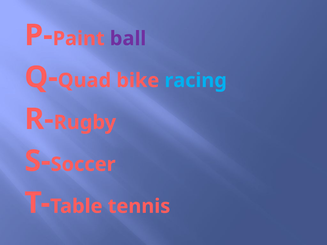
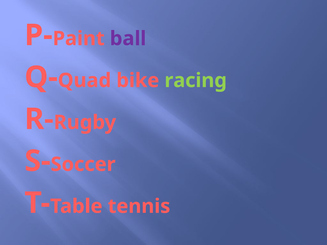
racing colour: light blue -> light green (196, 81)
